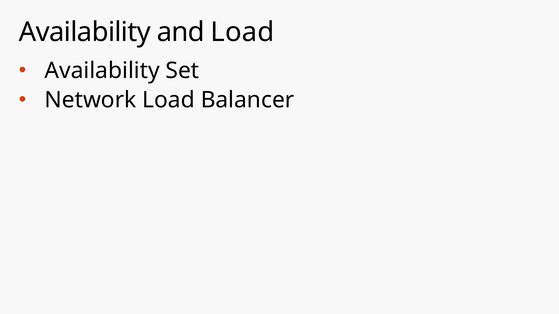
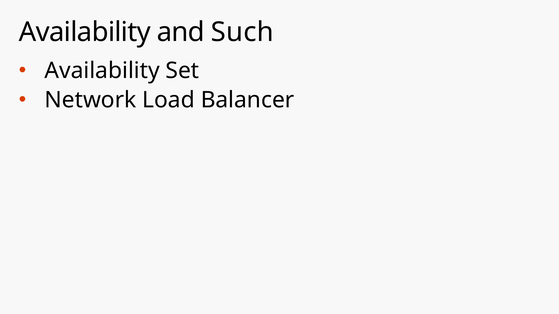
and Load: Load -> Such (242, 32)
